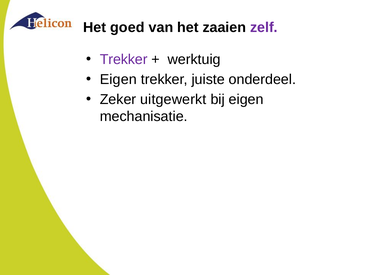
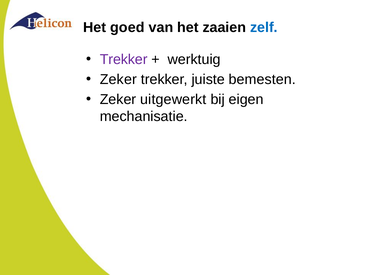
zelf colour: purple -> blue (264, 27)
Eigen: Eigen -> Zeker (118, 79)
onderdeel: onderdeel -> bemesten (262, 79)
